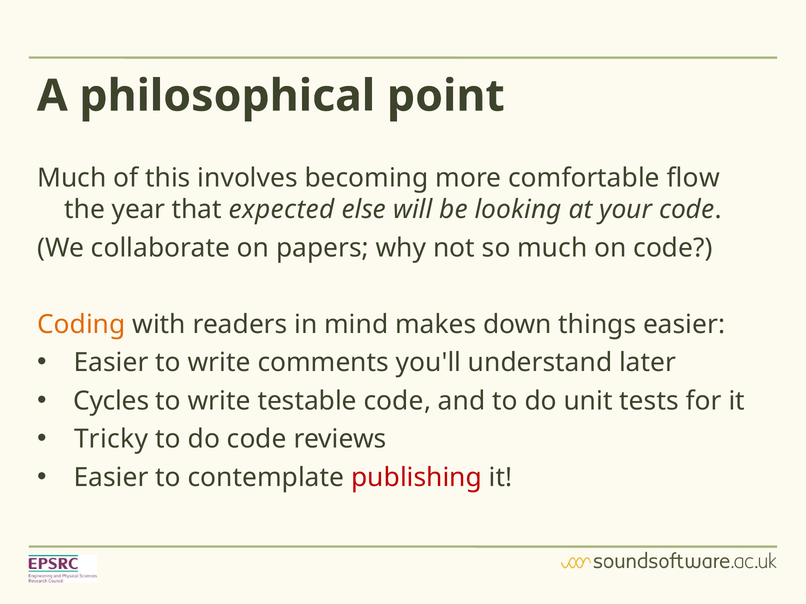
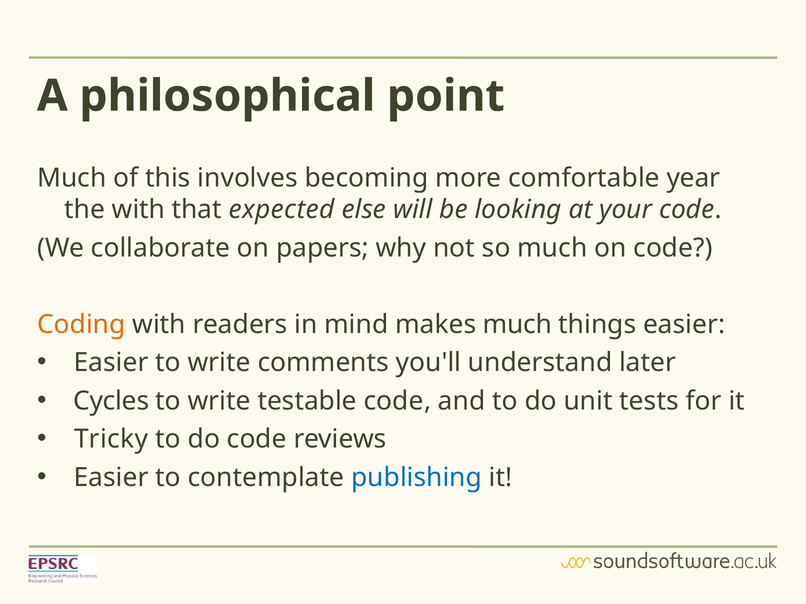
flow: flow -> year (693, 178)
the year: year -> with (138, 210)
makes down: down -> much (518, 325)
publishing colour: red -> blue (417, 478)
